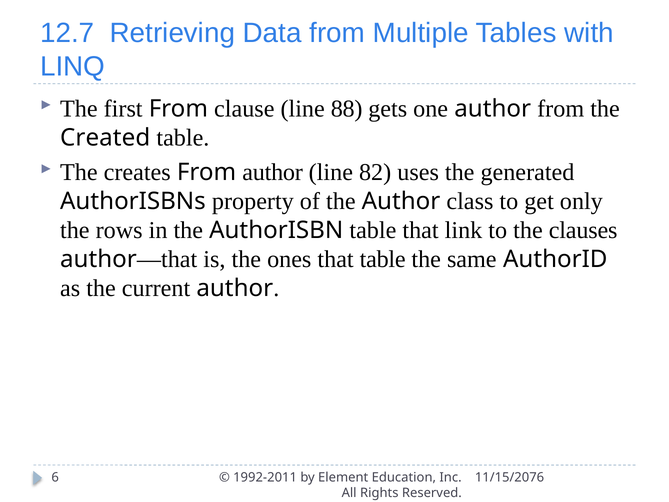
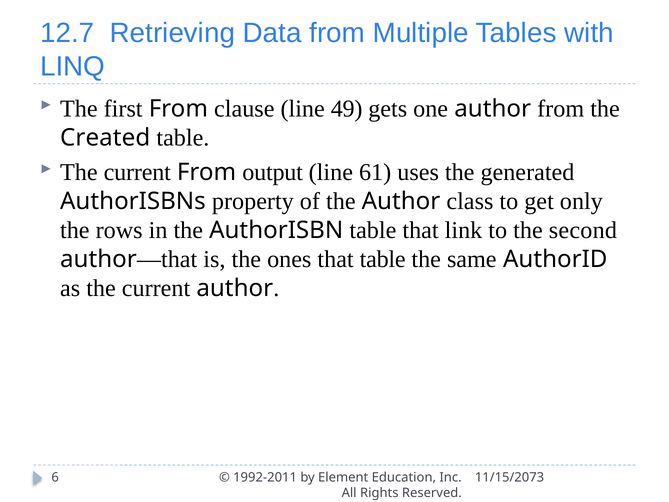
88: 88 -> 49 (347, 109)
creates: creates -> current (137, 172)
From author: author -> output (273, 172)
82: 82 -> 61 (375, 172)
clauses: clauses -> second (583, 230)
11/15/2076: 11/15/2076 -> 11/15/2073 (510, 477)
